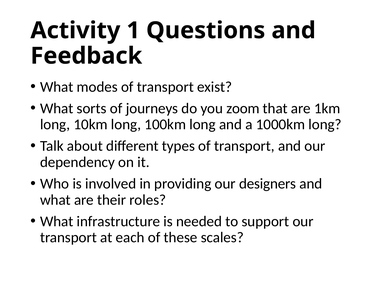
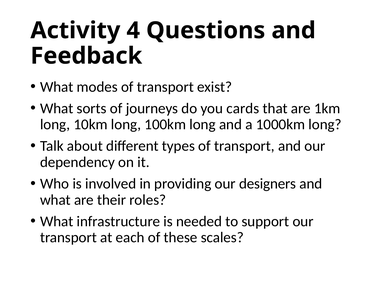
1: 1 -> 4 (133, 30)
zoom: zoom -> cards (243, 109)
